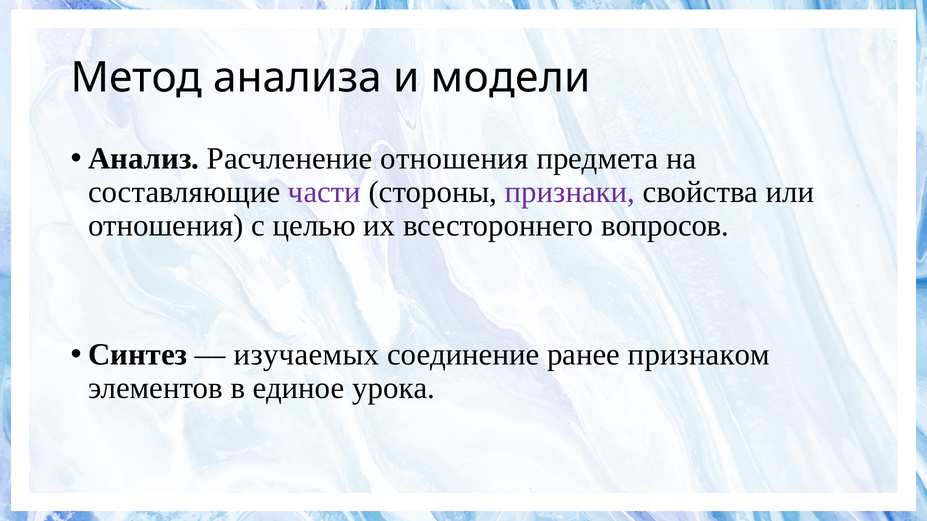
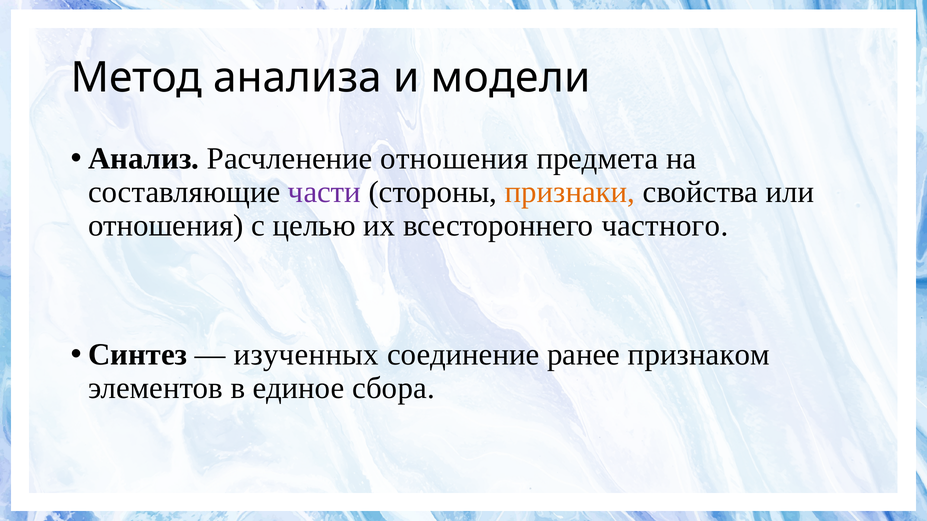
признаки colour: purple -> orange (570, 192)
вопросов: вопросов -> частного (665, 226)
изучаемых: изучаемых -> изученных (306, 355)
урока: урока -> сбора (393, 388)
